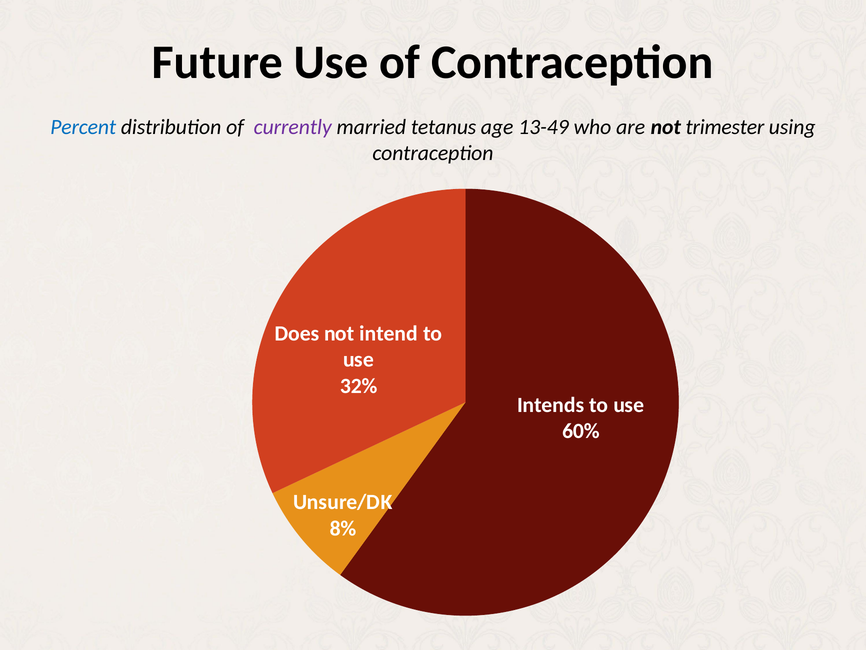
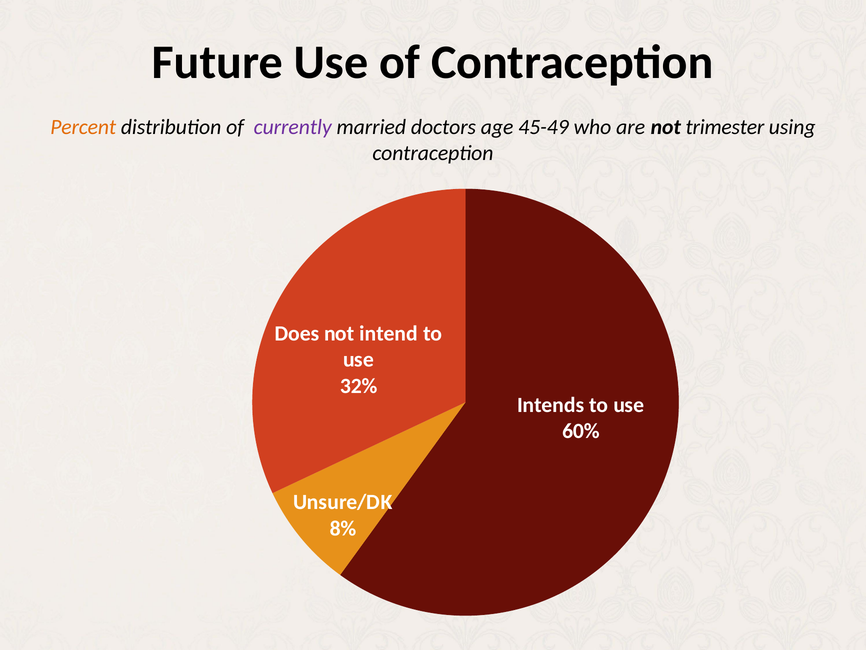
Percent colour: blue -> orange (83, 127)
tetanus: tetanus -> doctors (443, 127)
13-49: 13-49 -> 45-49 (544, 127)
